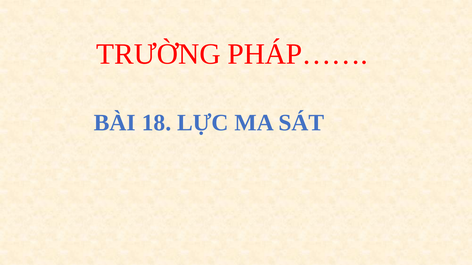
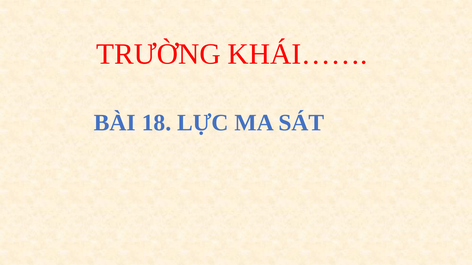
PHÁP……: PHÁP…… -> KHÁI…… (298, 54)
